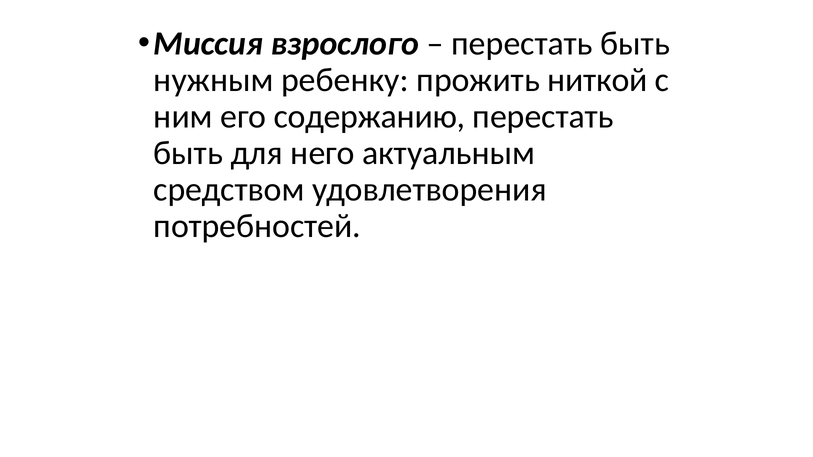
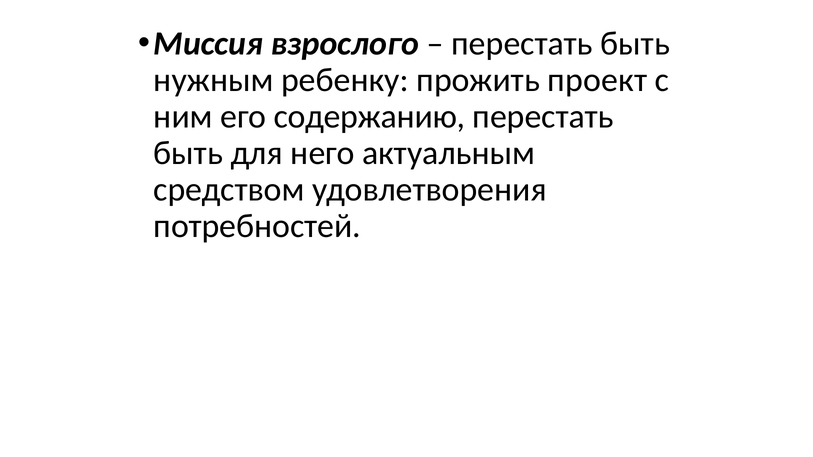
ниткой: ниткой -> проект (597, 80)
